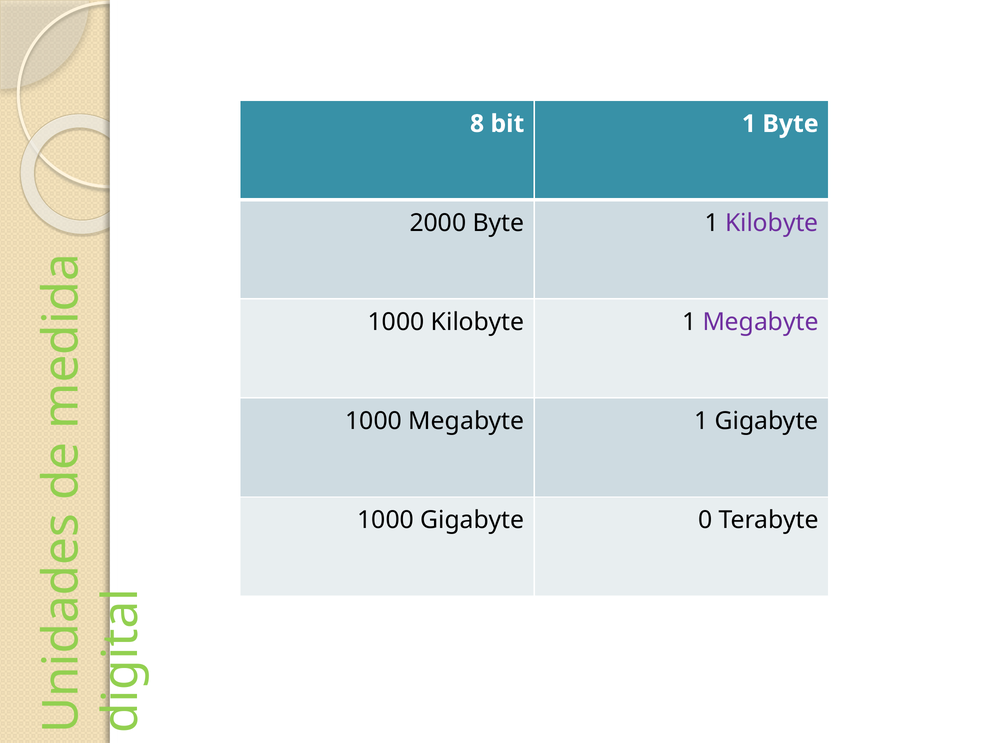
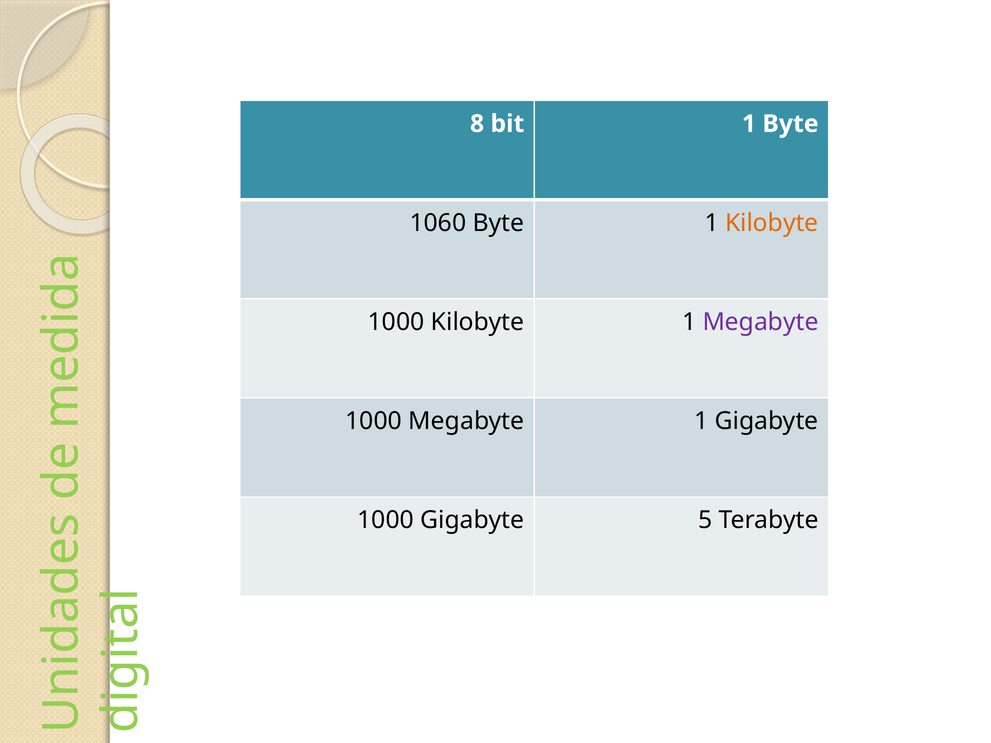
2000: 2000 -> 1060 (438, 223)
Kilobyte colour: purple -> orange (772, 223)
0: 0 -> 5 (705, 520)
